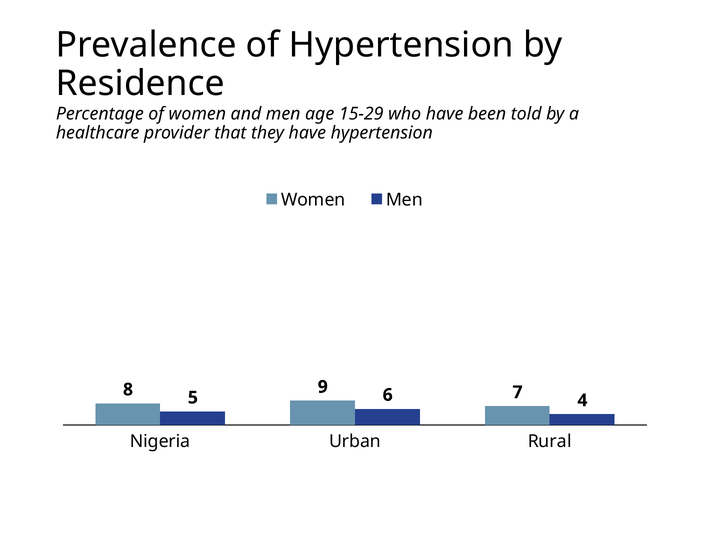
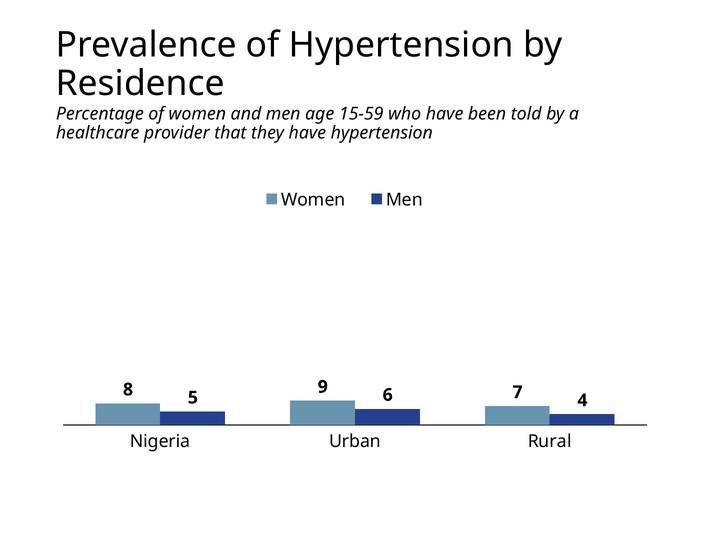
15-29: 15-29 -> 15-59 (361, 114)
